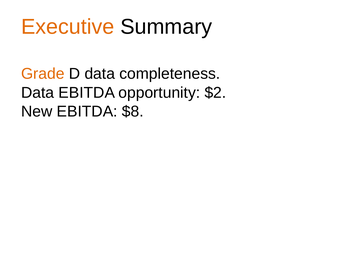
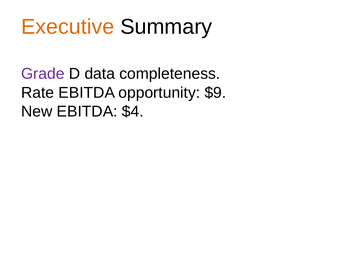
Grade colour: orange -> purple (43, 74)
Data: Data -> Rate (38, 93)
$2: $2 -> $9 (215, 93)
$8: $8 -> $4 (133, 111)
